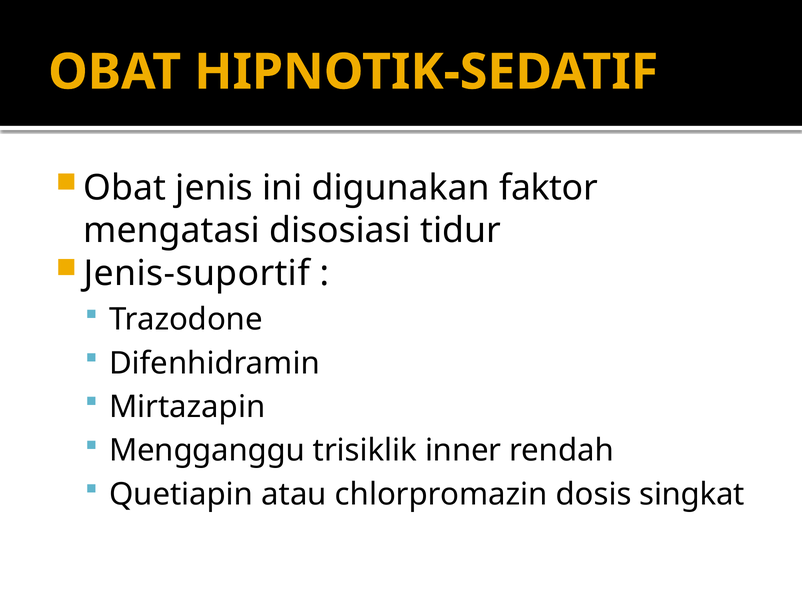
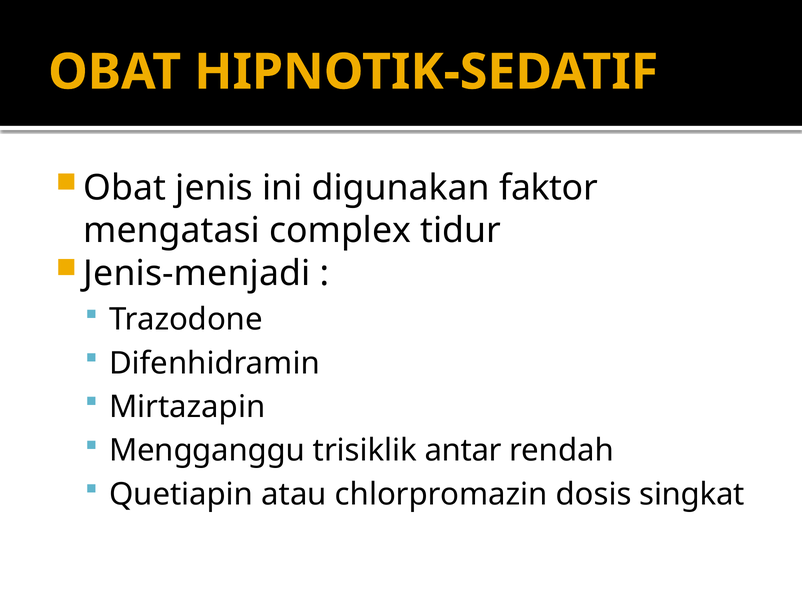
disosiasi: disosiasi -> complex (340, 230)
Jenis-suportif: Jenis-suportif -> Jenis-menjadi (197, 273)
inner: inner -> antar (463, 450)
